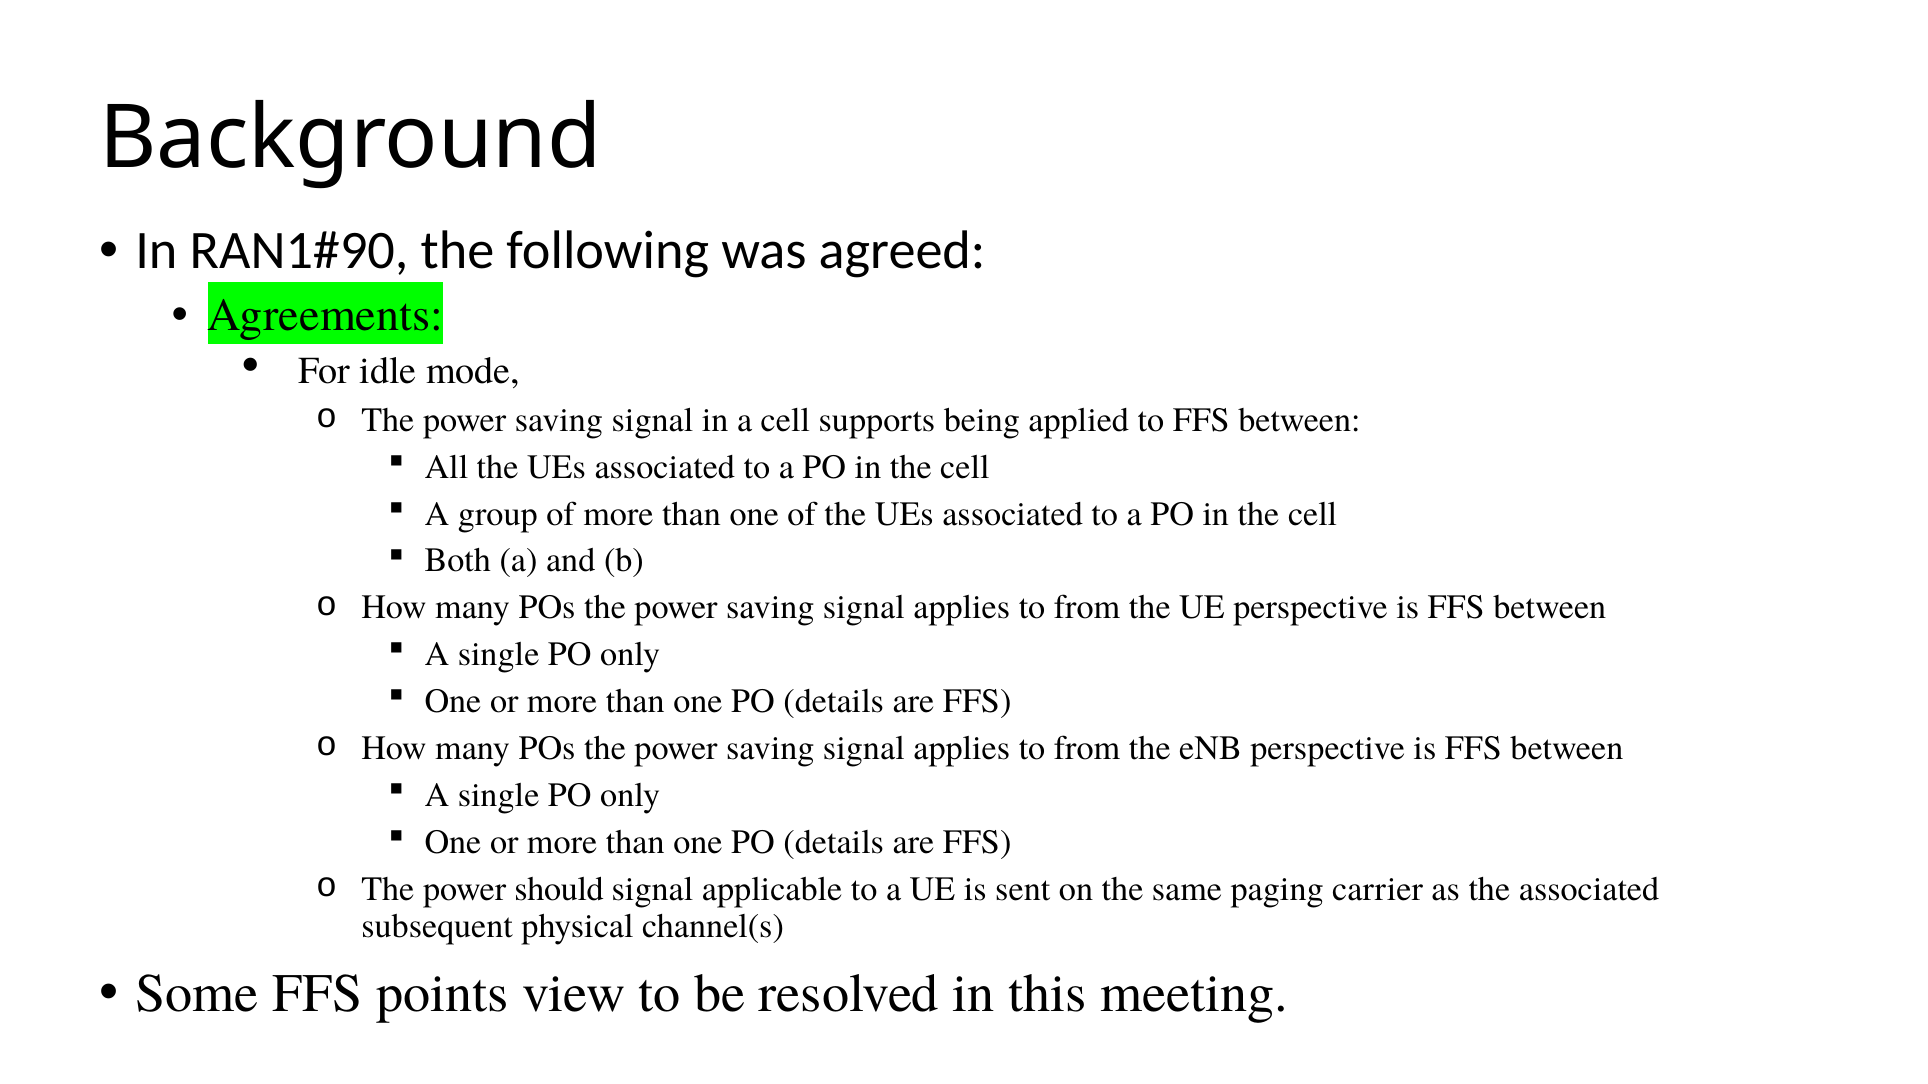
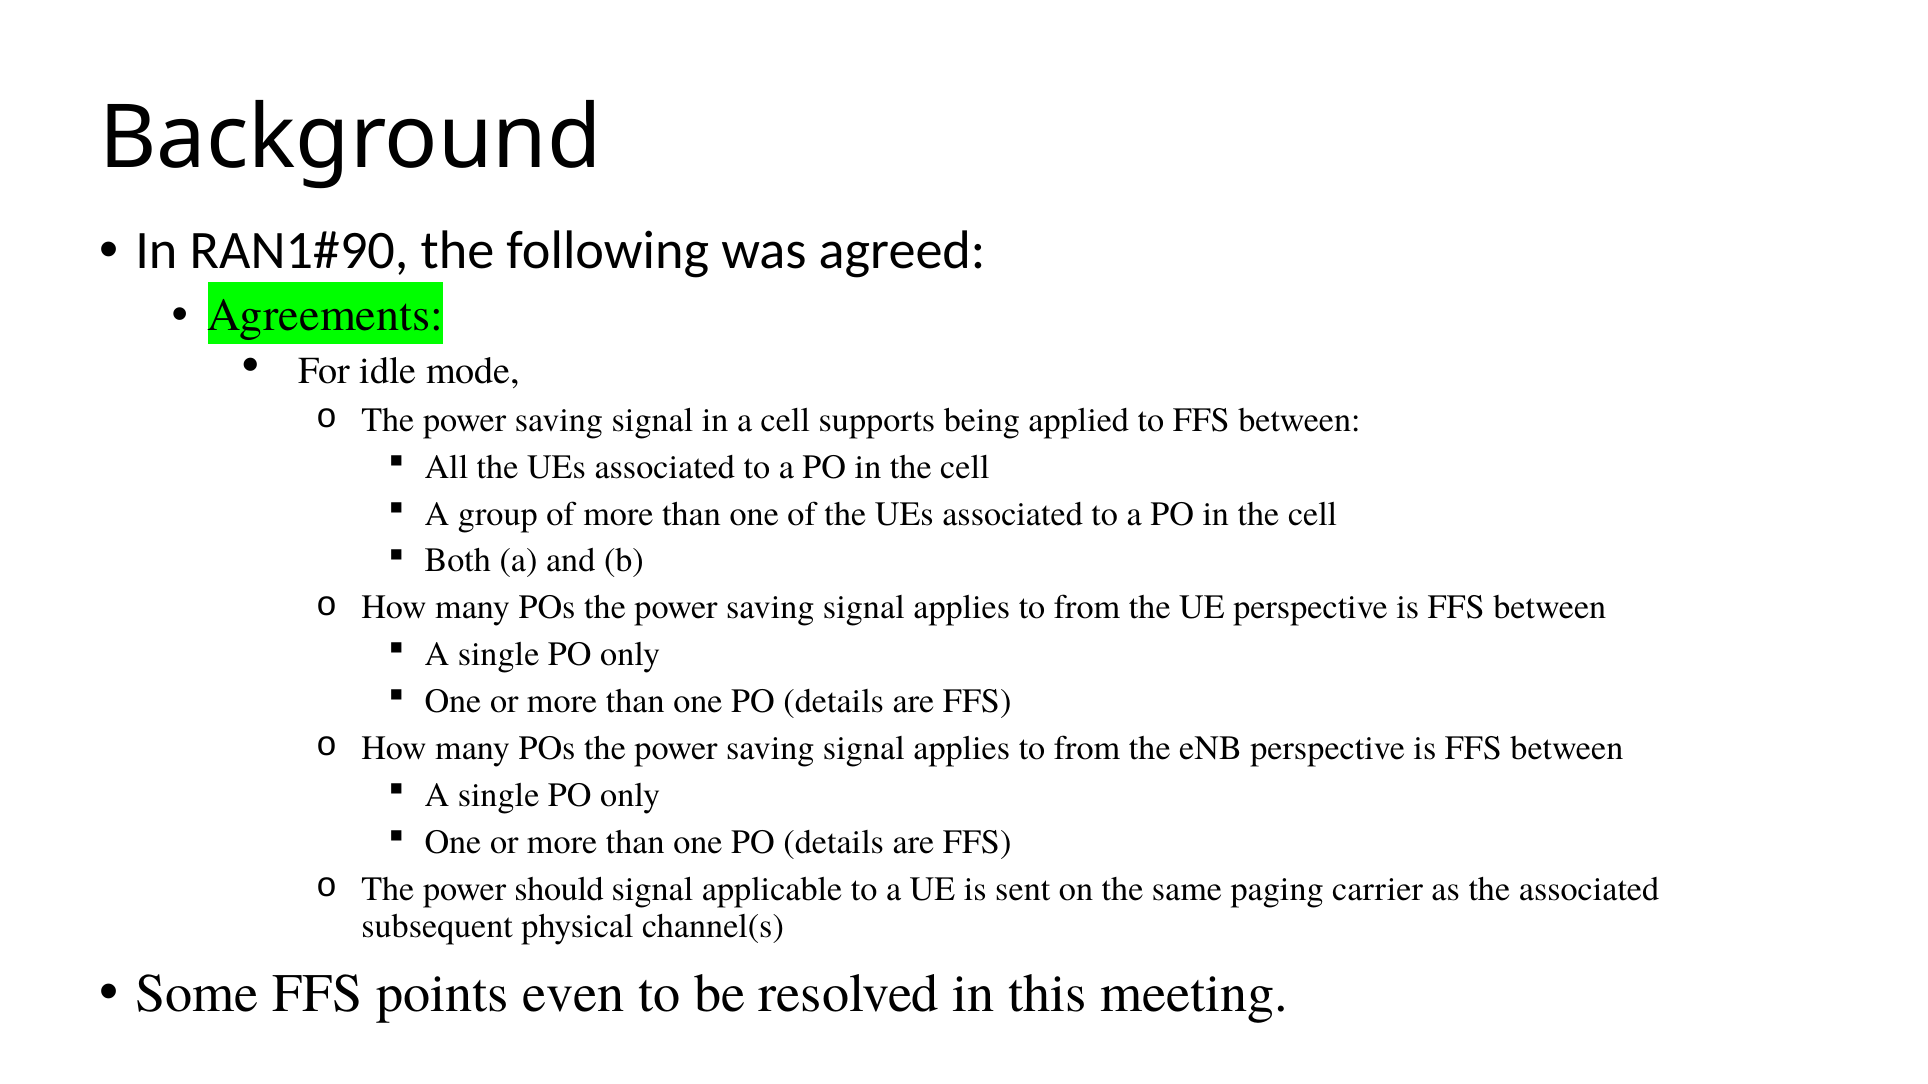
view: view -> even (574, 994)
